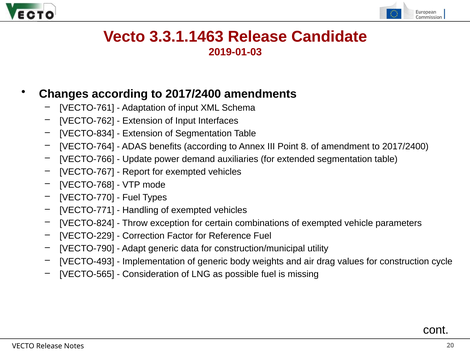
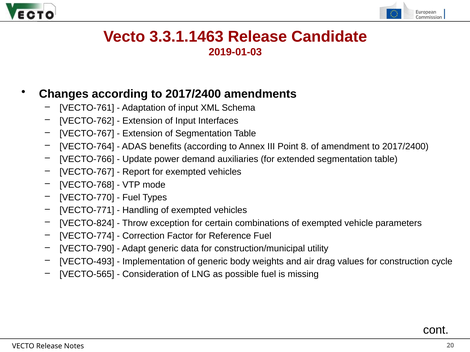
VECTO-834: VECTO-834 -> VECTO-767 (87, 134)
VECTO-229: VECTO-229 -> VECTO-774 (87, 236)
